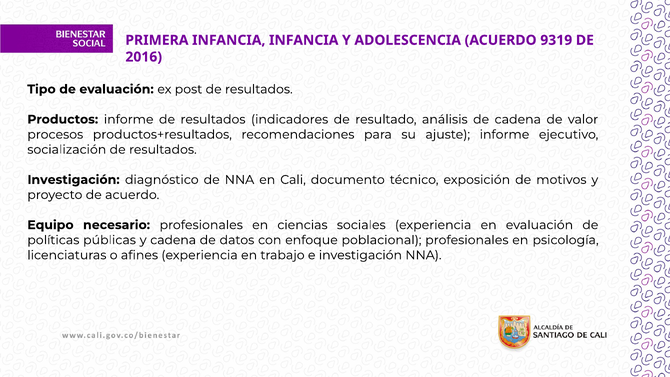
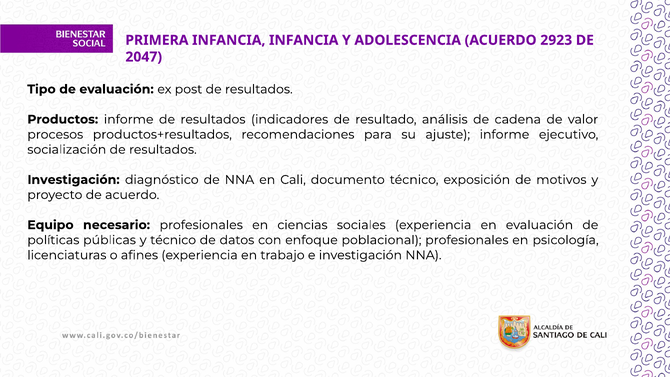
9319: 9319 -> 2923 (556, 40)
2016: 2016 -> 2047 (144, 57)
y cadena: cadena -> técnico (173, 240)
